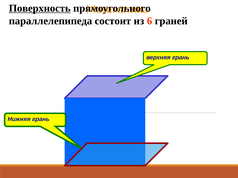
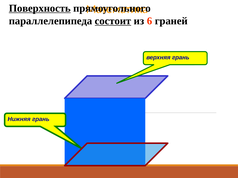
состоит underline: none -> present (113, 21)
